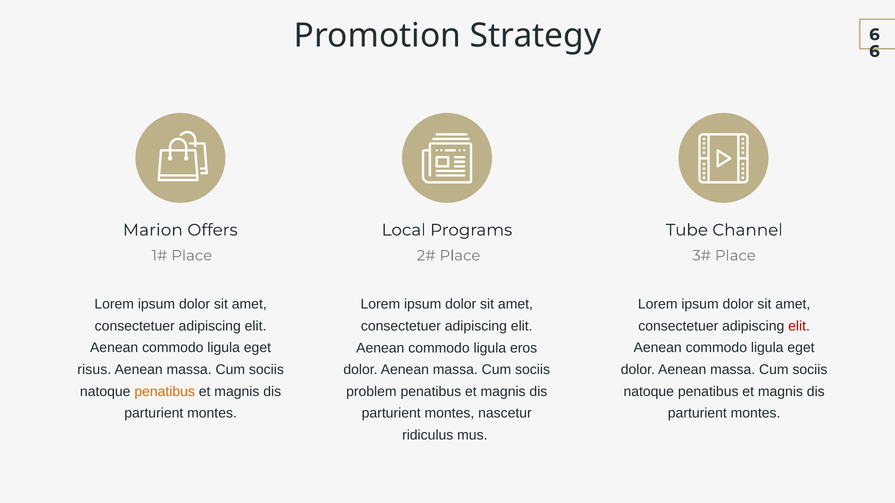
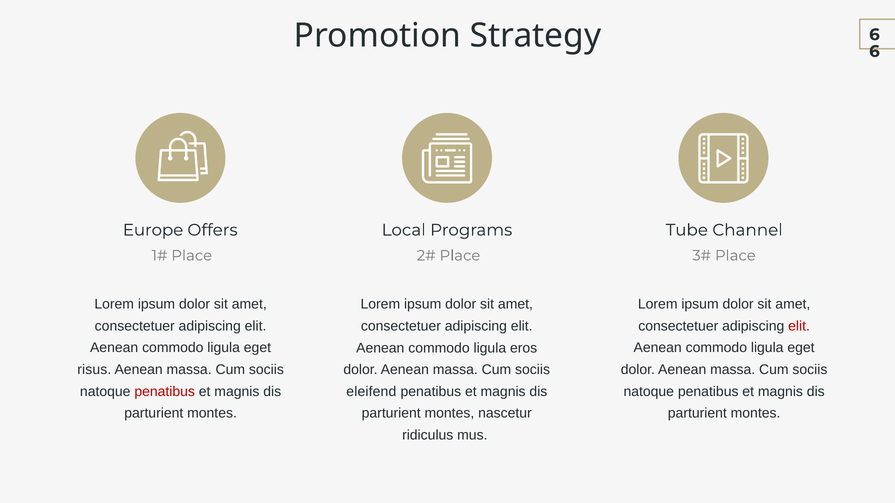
Marion: Marion -> Europe (153, 230)
penatibus colour: orange -> red (165, 392)
problem: problem -> eleifend (371, 392)
